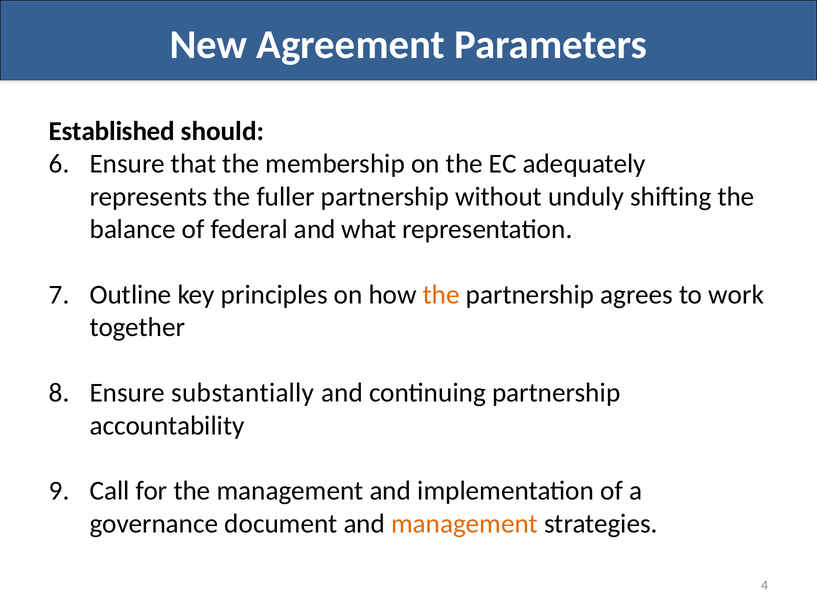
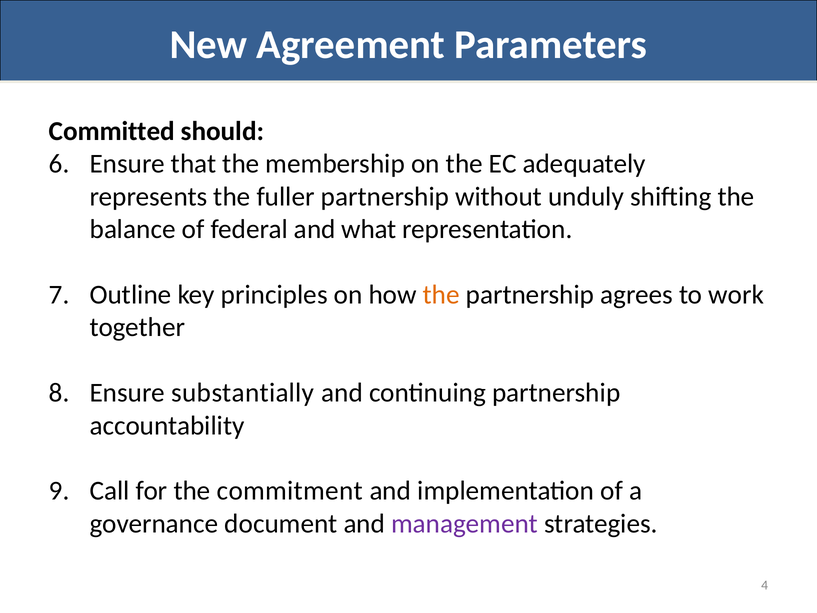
Established: Established -> Committed (112, 131)
the management: management -> commitment (290, 491)
management colour: orange -> purple (465, 523)
